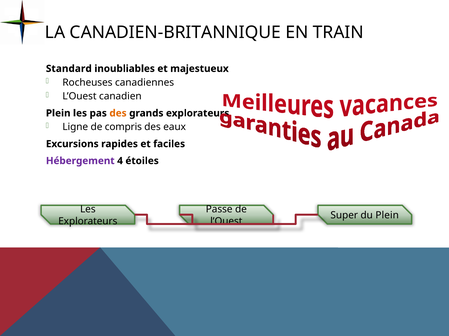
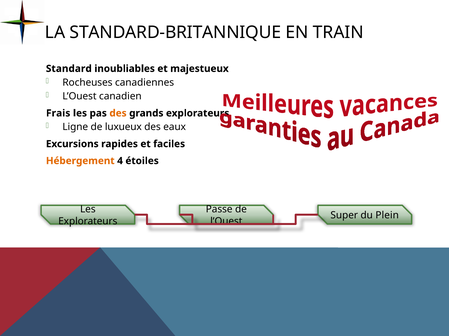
CANADIEN-BRITANNIQUE: CANADIEN-BRITANNIQUE -> STANDARD-BRITANNIQUE (175, 33)
Plein: Plein -> Frais (58, 113)
compris: compris -> luxueux (123, 127)
Hébergement colour: purple -> orange (80, 161)
